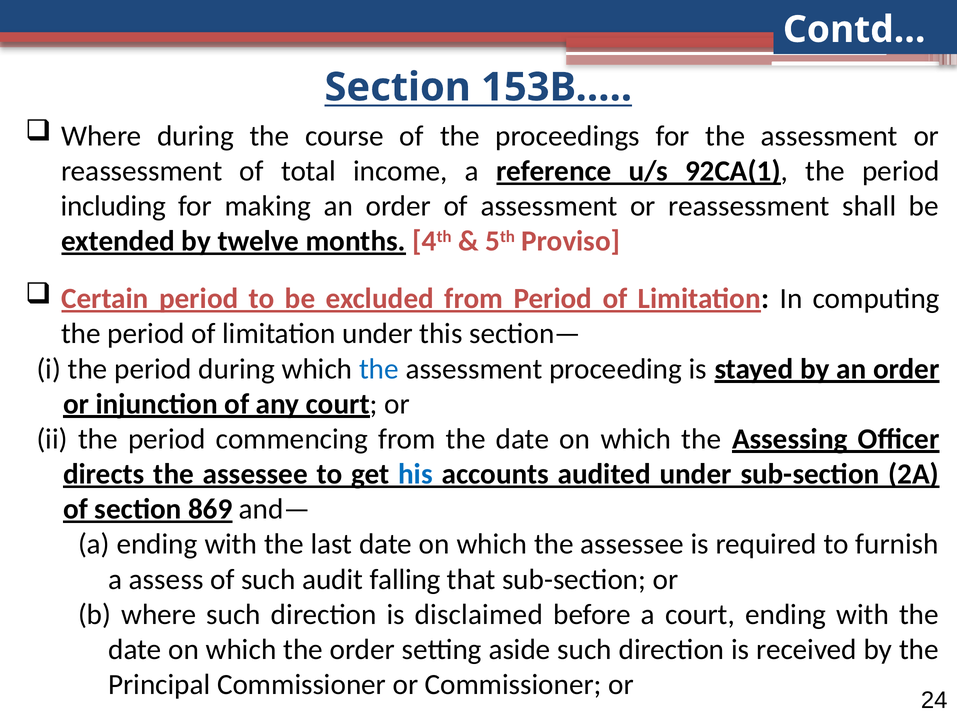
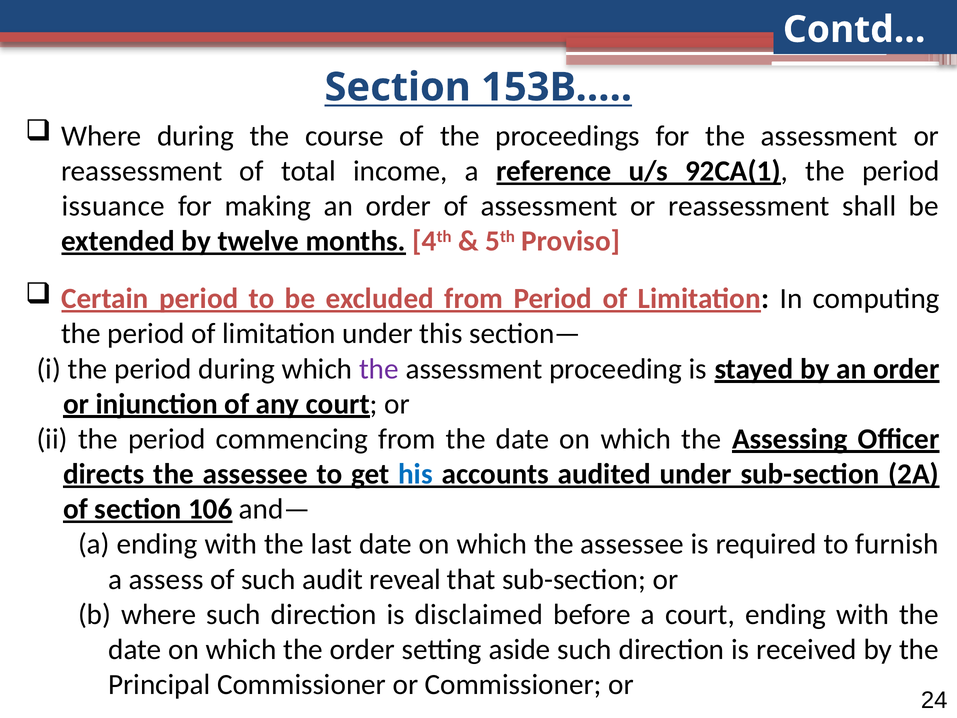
including: including -> issuance (113, 206)
the colour: blue -> purple (379, 369)
869: 869 -> 106 (210, 509)
falling: falling -> reveal (405, 579)
